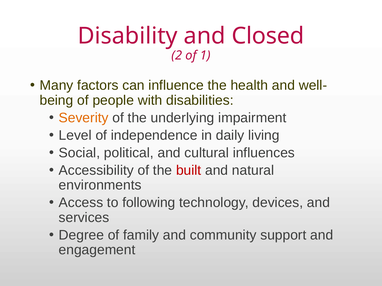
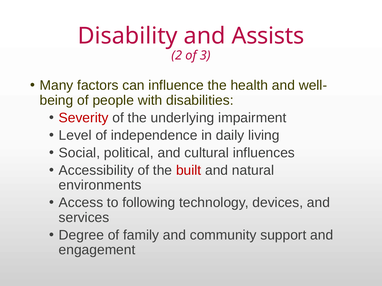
Closed: Closed -> Assists (268, 36)
1: 1 -> 3 (205, 55)
Severity colour: orange -> red (84, 118)
